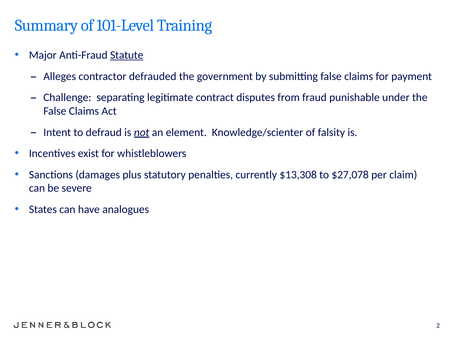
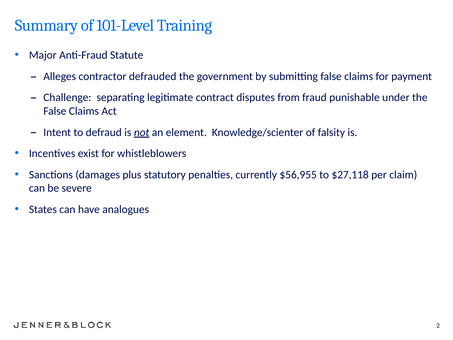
Statute underline: present -> none (127, 55)
$13,308: $13,308 -> $56,955 (298, 175)
$27,078: $27,078 -> $27,118 (350, 175)
